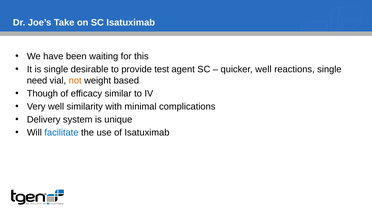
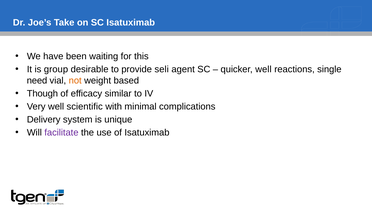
is single: single -> group (56, 69)
test: test -> seli (162, 69)
similarity: similarity -> scientific (85, 107)
facilitate colour: blue -> purple (61, 133)
